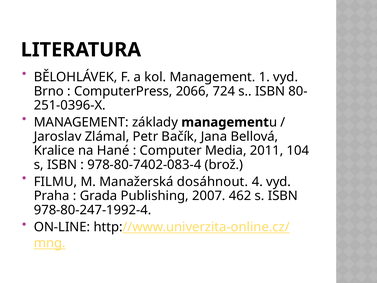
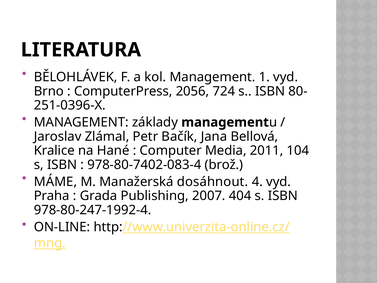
2066: 2066 -> 2056 (192, 91)
FILMU: FILMU -> MÁME (55, 182)
462: 462 -> 404 (240, 196)
